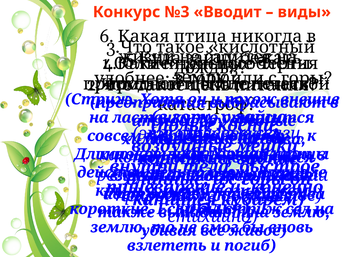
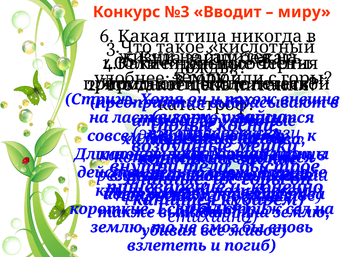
виды: виды -> миру (304, 12)
